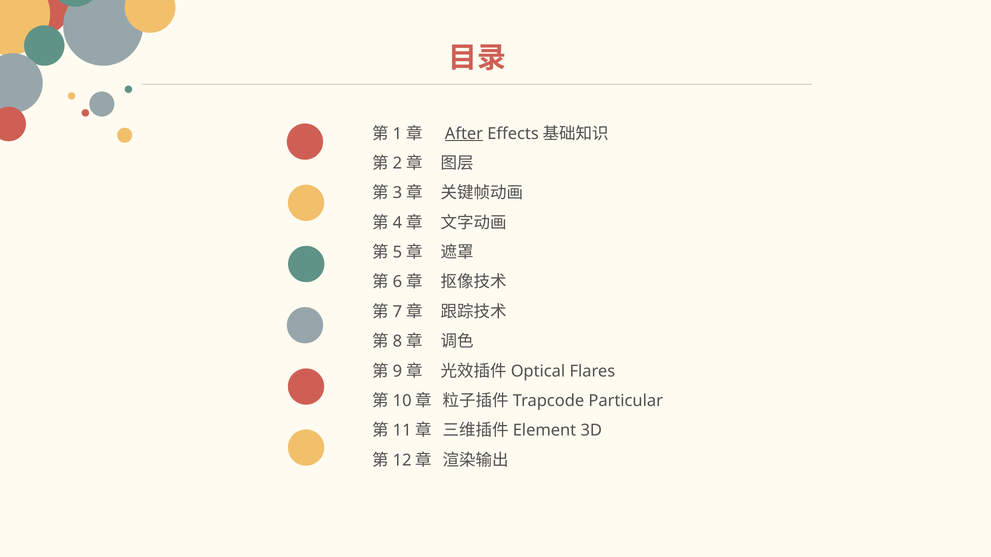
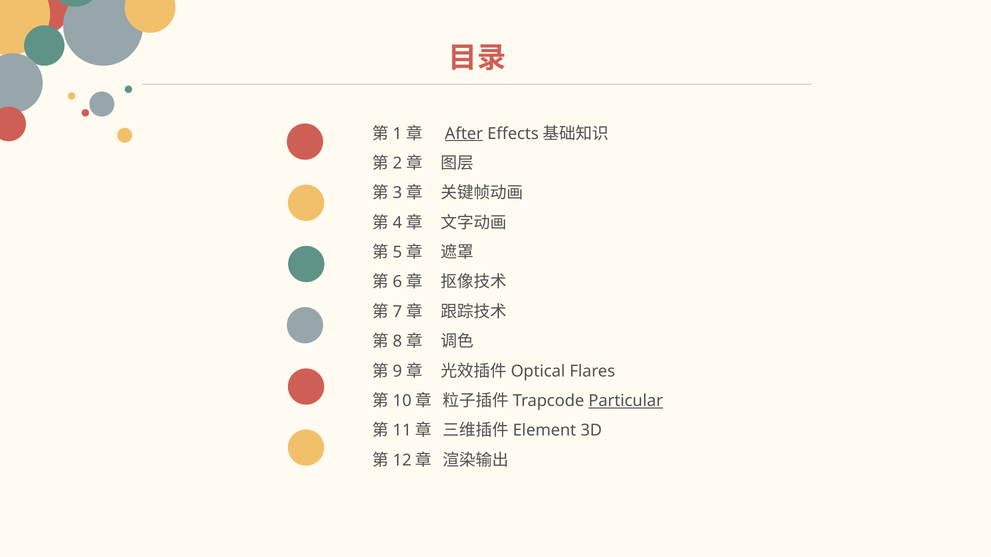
Particular underline: none -> present (626, 401)
